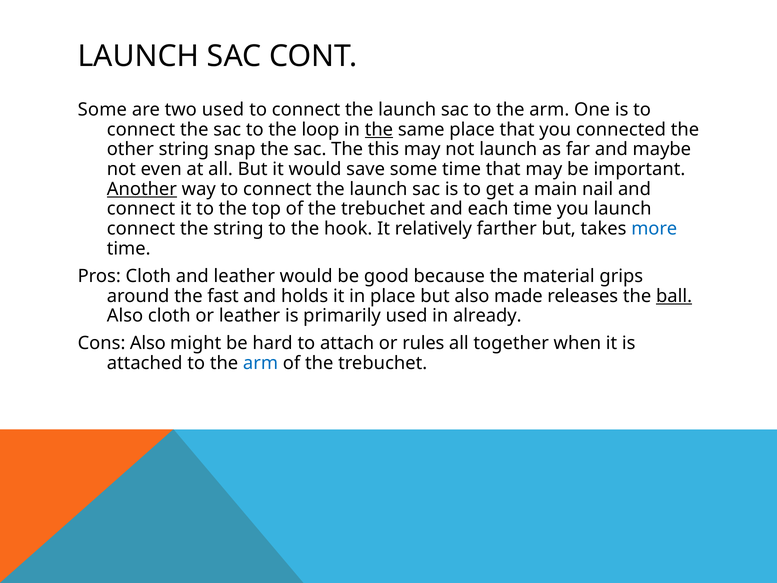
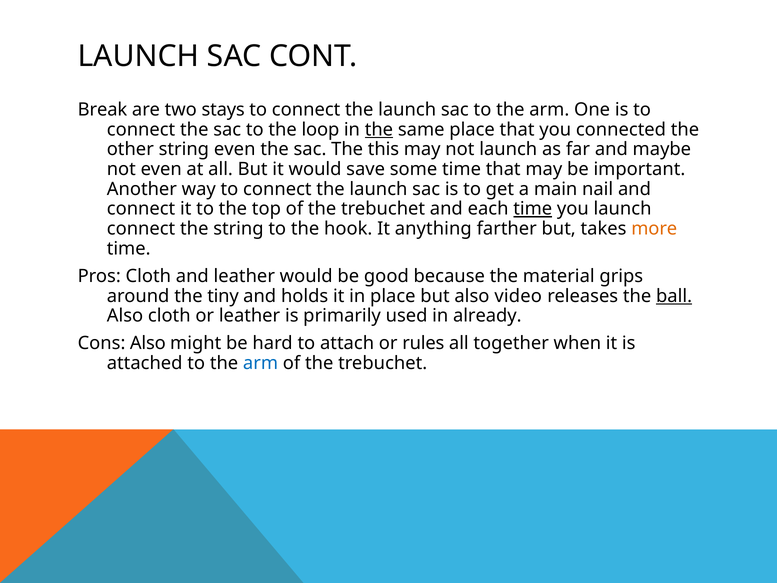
Some: Some -> Break (102, 110)
two used: used -> stays (223, 110)
string snap: snap -> even (235, 149)
Another underline: present -> none (142, 189)
time underline: none -> present (533, 209)
relatively: relatively -> anything (433, 229)
more colour: blue -> orange (654, 229)
fast: fast -> tiny (223, 296)
made: made -> video (518, 296)
